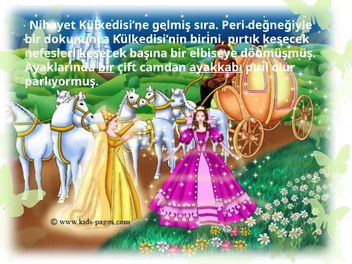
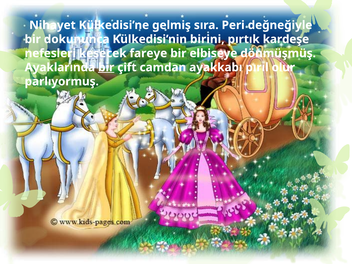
pırtık kesecek: kesecek -> kardeşe (286, 39)
başına: başına -> fareye (148, 53)
ayakkabı underline: present -> none (216, 67)
